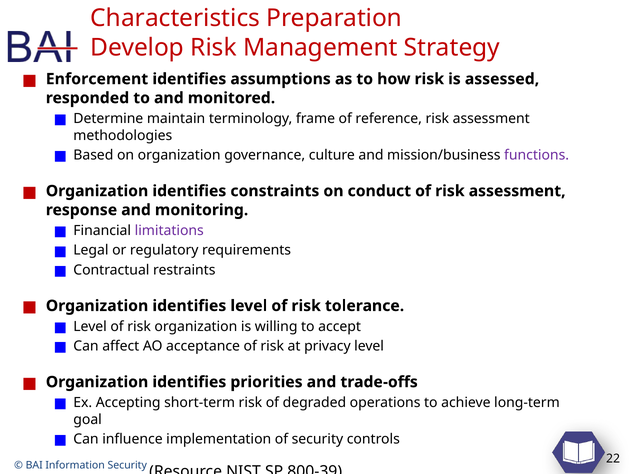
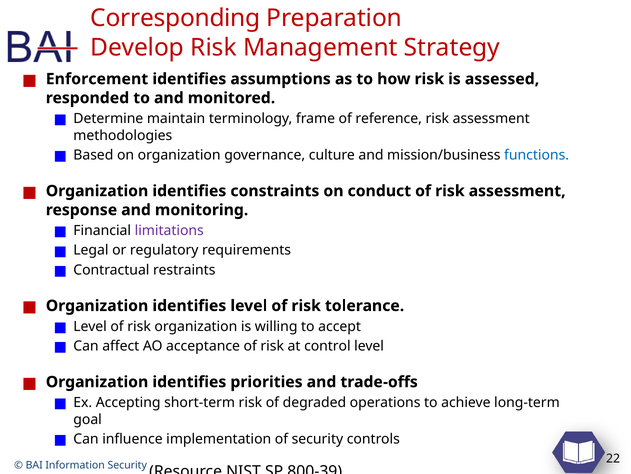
Characteristics: Characteristics -> Corresponding (175, 18)
functions colour: purple -> blue (537, 155)
privacy: privacy -> control (327, 346)
